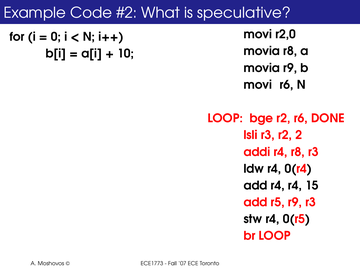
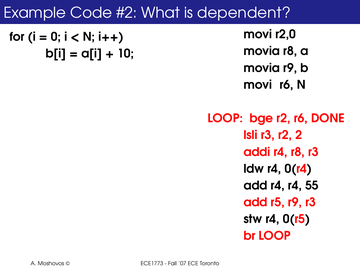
speculative: speculative -> dependent (244, 13)
15: 15 -> 55 (312, 186)
